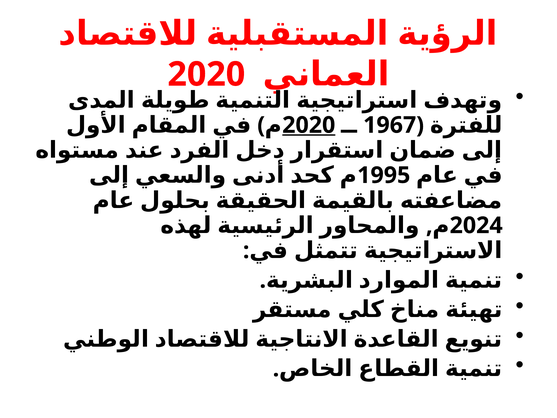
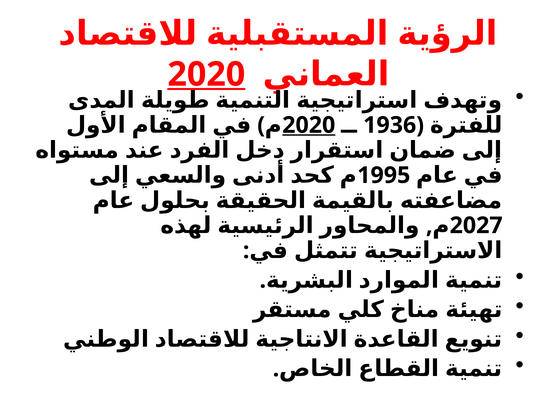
2020 underline: none -> present (206, 74)
1967: 1967 -> 1936 (390, 125)
2024: 2024 -> 2027 (476, 225)
